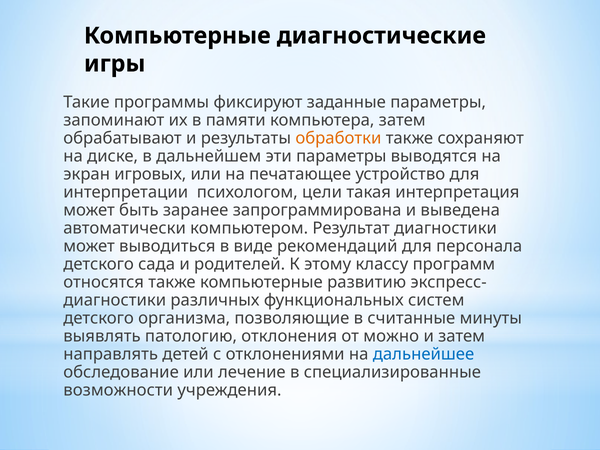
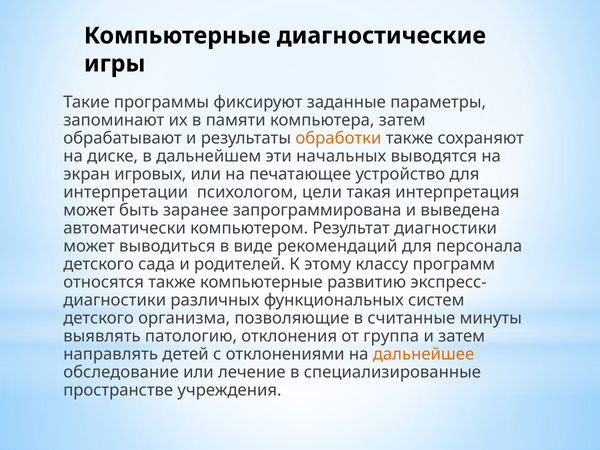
эти параметры: параметры -> начальных (341, 156)
можно: можно -> группа (391, 336)
дальнейшее colour: blue -> orange (424, 354)
возможности: возможности -> пространстве (118, 390)
